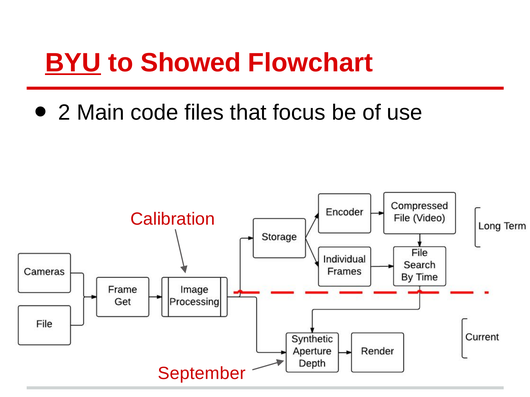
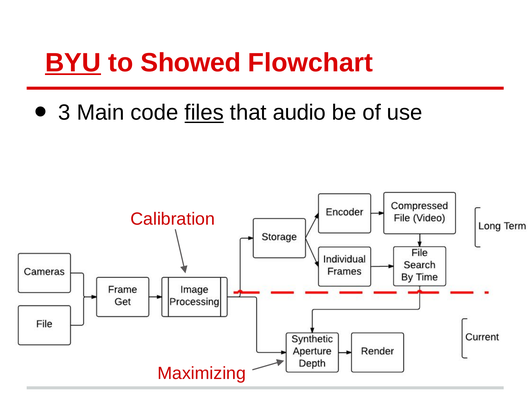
2: 2 -> 3 (64, 113)
files underline: none -> present (204, 113)
focus: focus -> audio (299, 113)
September: September -> Maximizing (202, 374)
